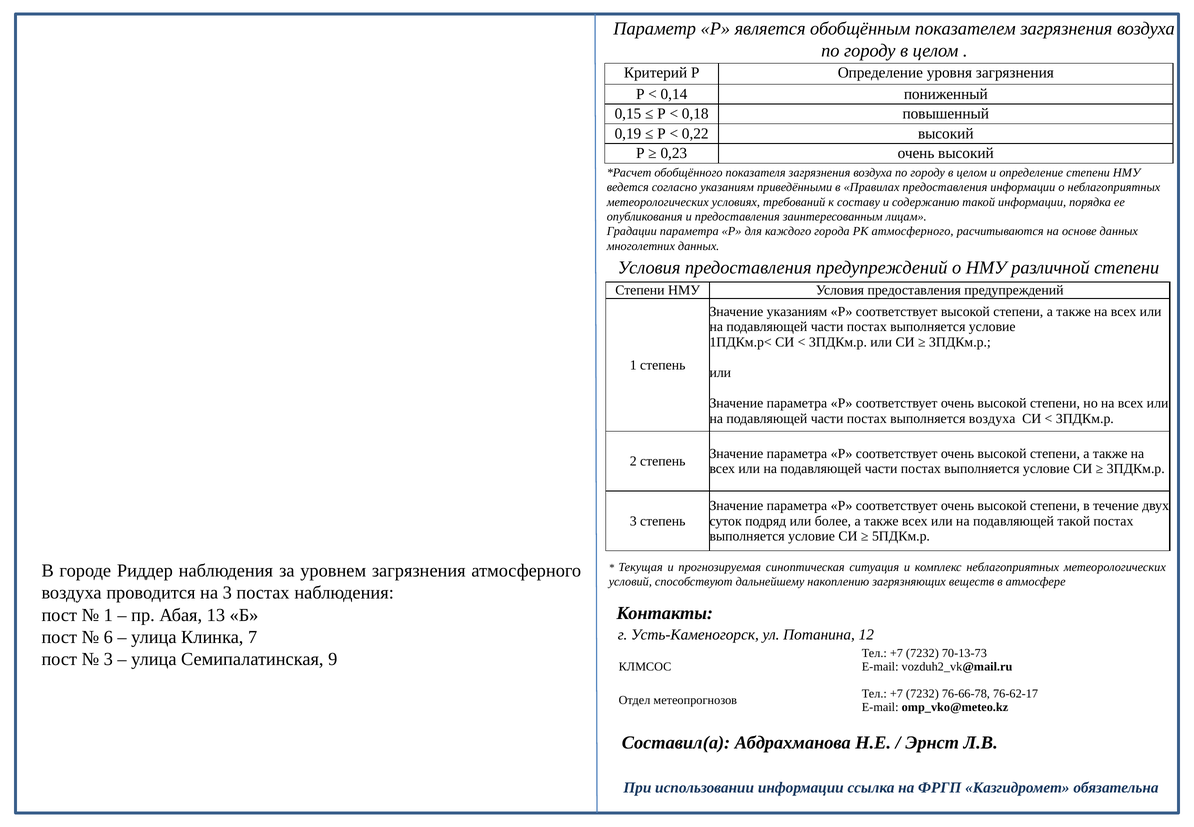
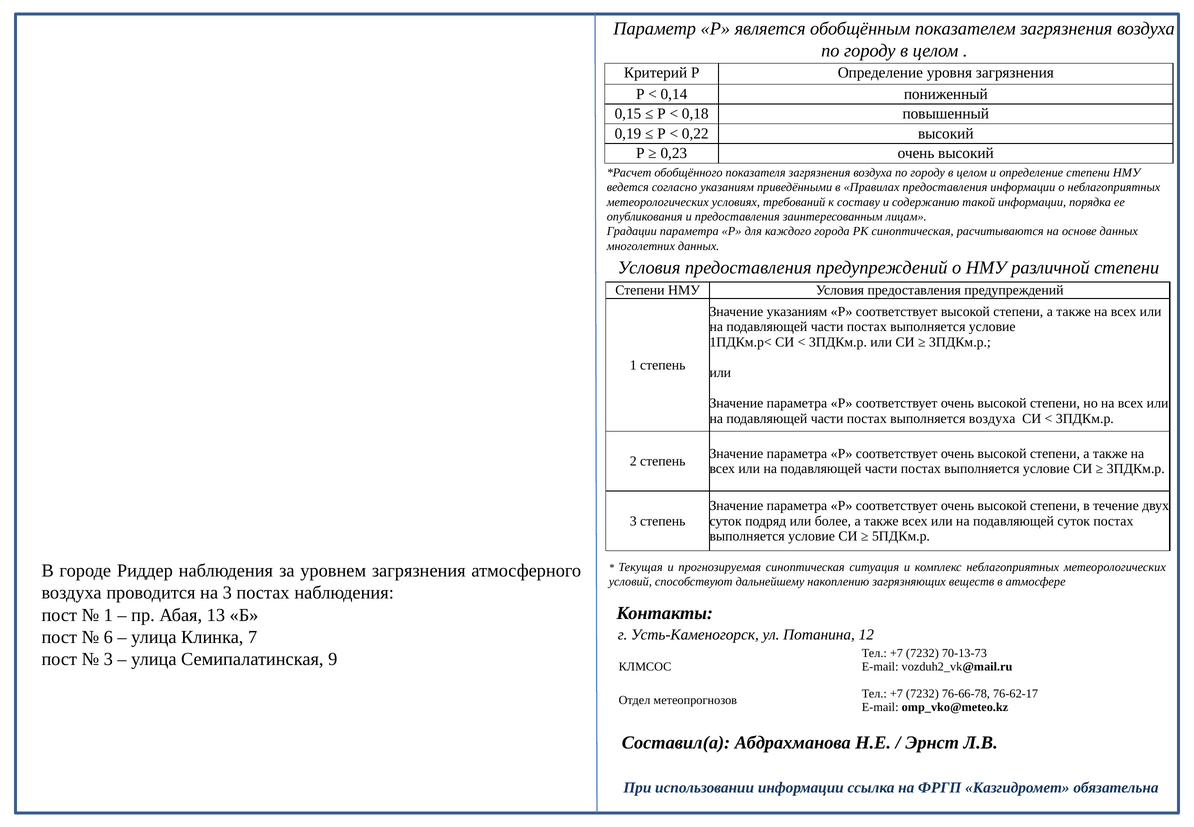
РК атмосферного: атмосферного -> синоптическая (913, 231)
подавляющей такой: такой -> суток (1074, 521)
